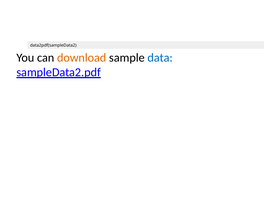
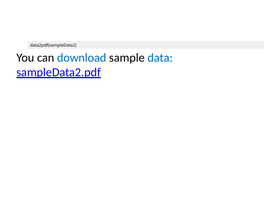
download colour: orange -> blue (82, 57)
